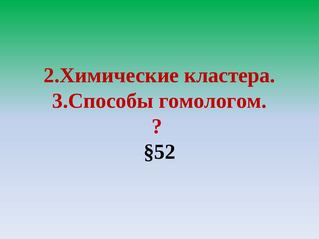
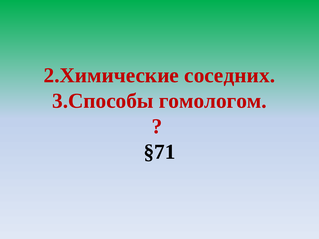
кластера: кластера -> соседних (230, 75)
§52: §52 -> §71 (159, 152)
